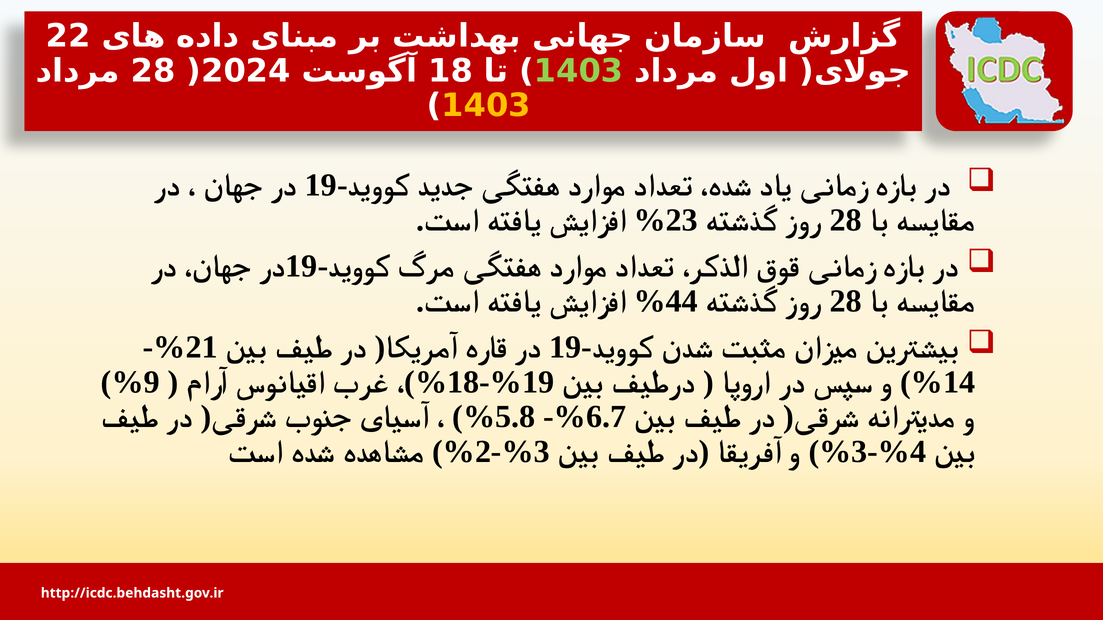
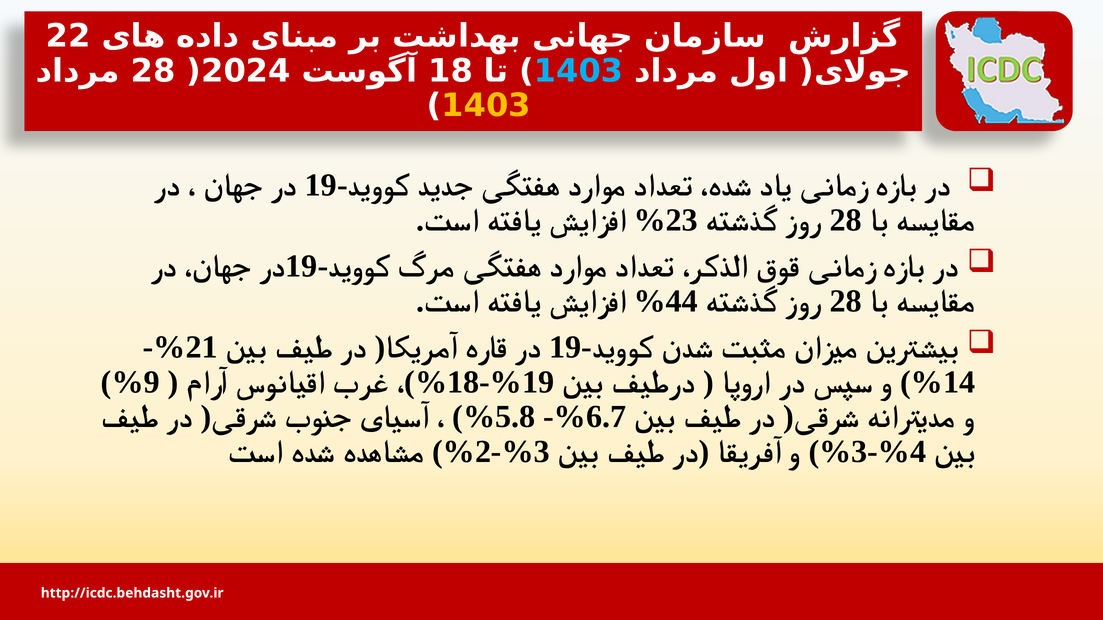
1403 colour: light green -> light blue (579, 71)
